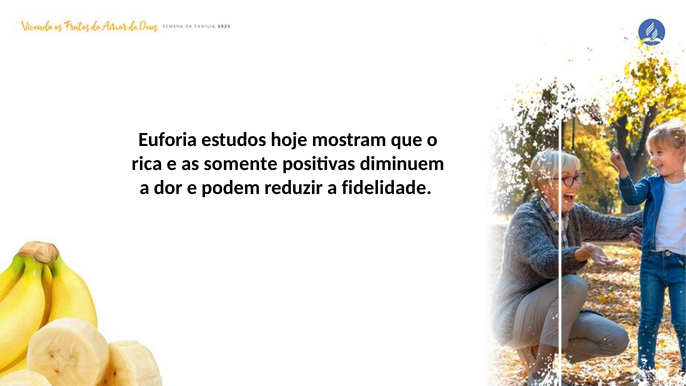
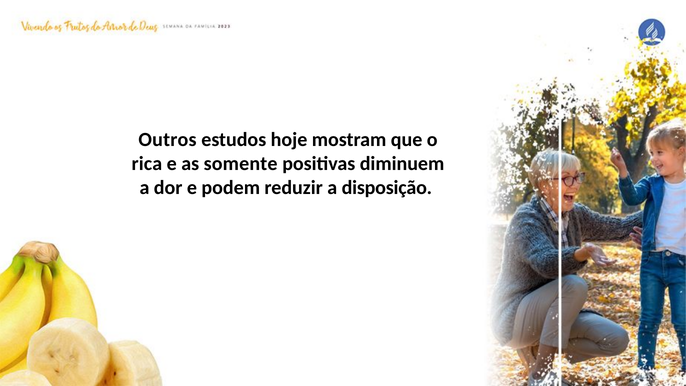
Euforia: Euforia -> Outros (167, 140)
fidelidade: fidelidade -> disposição (387, 188)
